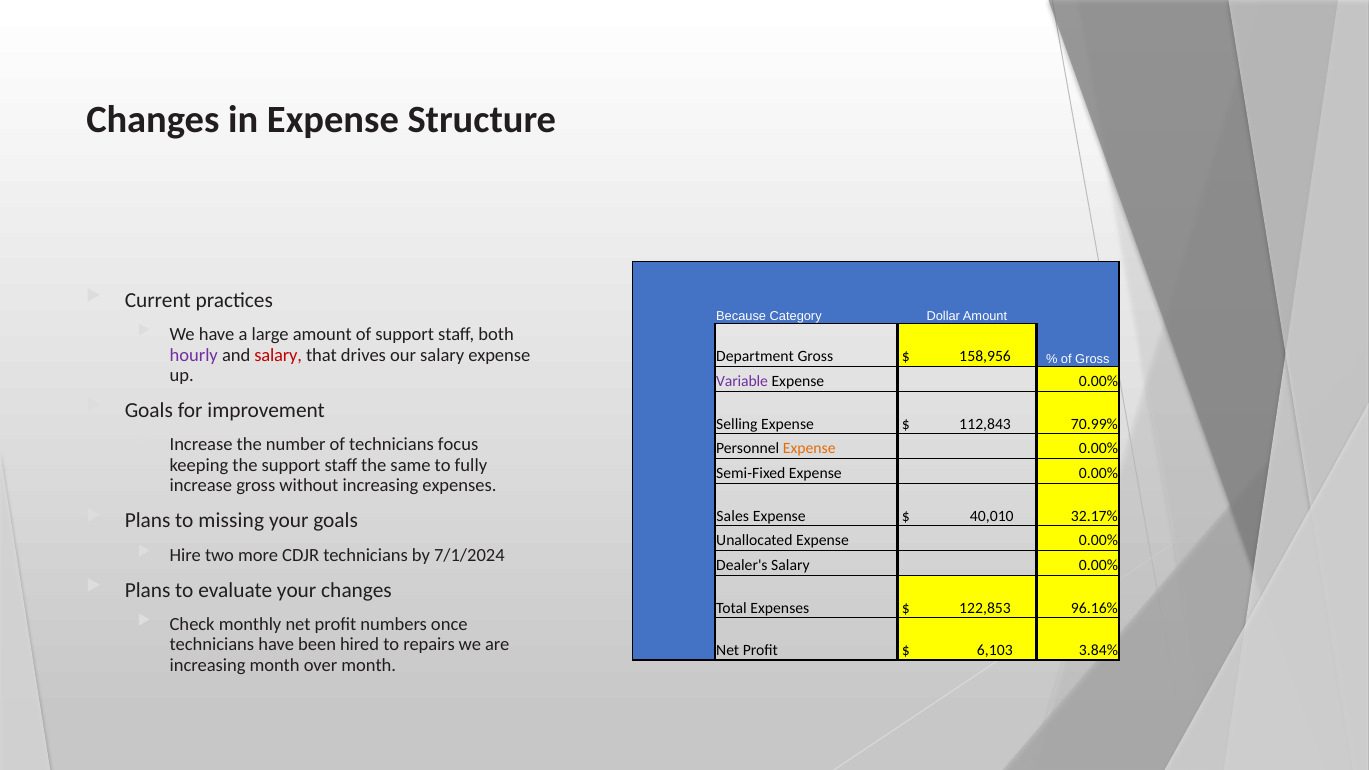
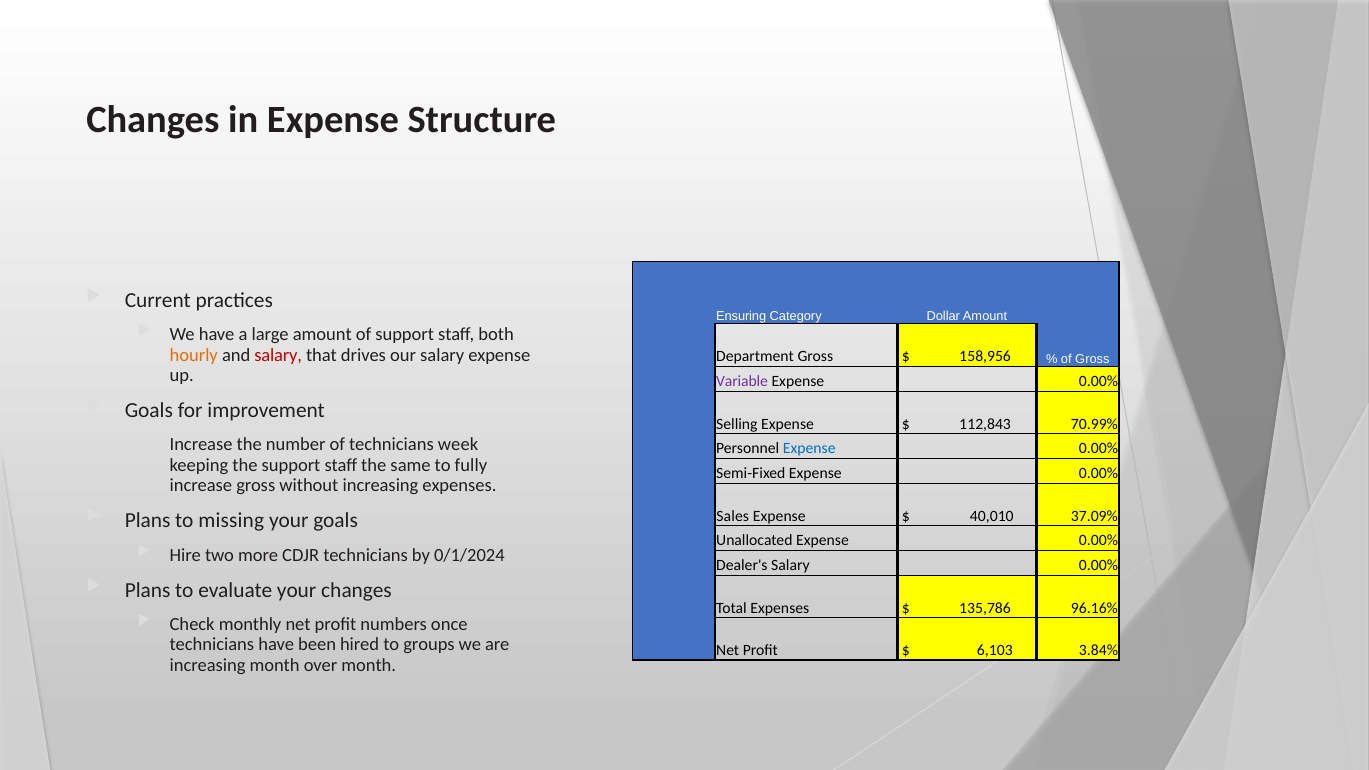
Because: Because -> Ensuring (741, 317)
hourly colour: purple -> orange (194, 355)
focus: focus -> week (458, 445)
Expense colour: orange -> blue (809, 449)
32.17%: 32.17% -> 37.09% (1094, 516)
7/1/2024: 7/1/2024 -> 0/1/2024 (469, 555)
122,853: 122,853 -> 135,786 (985, 608)
repairs: repairs -> groups (429, 645)
